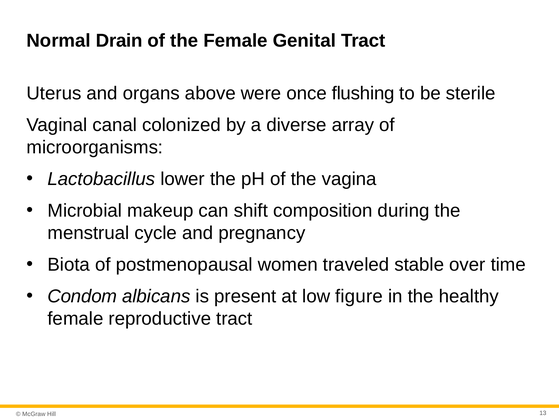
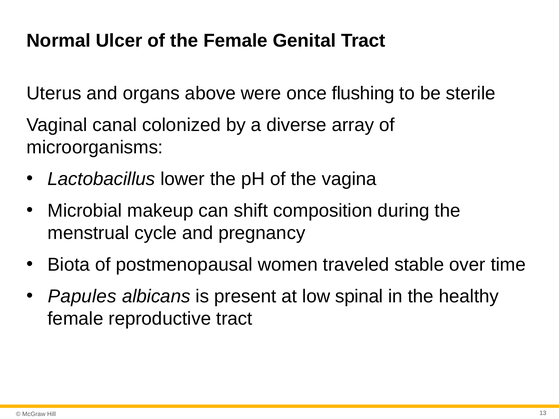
Drain: Drain -> Ulcer (119, 41)
Condom: Condom -> Papules (82, 297)
figure: figure -> spinal (359, 297)
